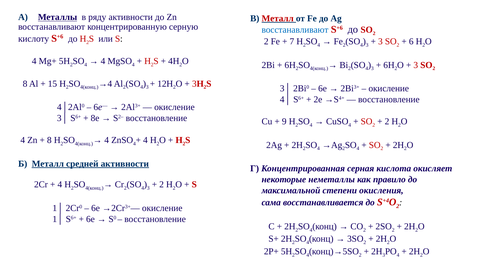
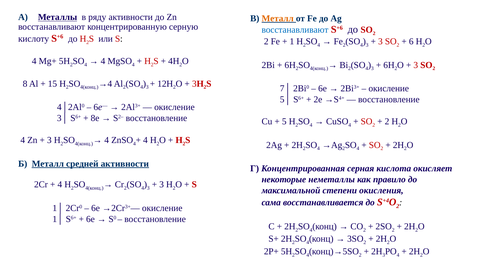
Металл colour: red -> orange (278, 18)
7: 7 -> 1 (292, 41)
3│: 3│ -> 7│ (285, 88)
4│: 4│ -> 5│ (285, 99)
9: 9 -> 5 (284, 121)
8: 8 -> 3 (49, 140)
2: 2 -> 3 (162, 184)
